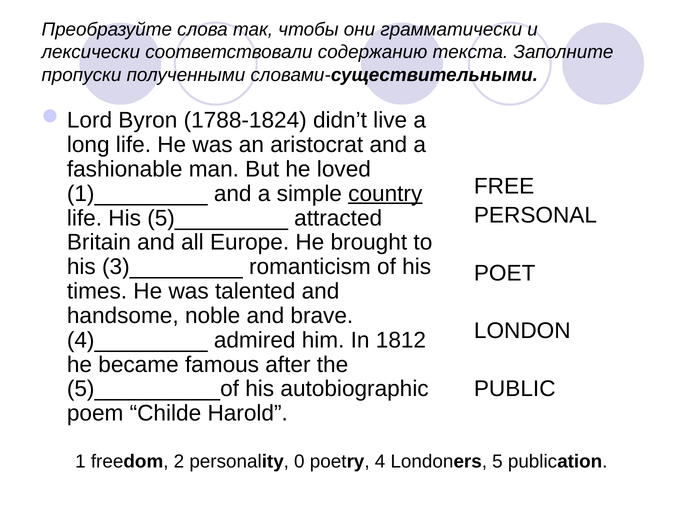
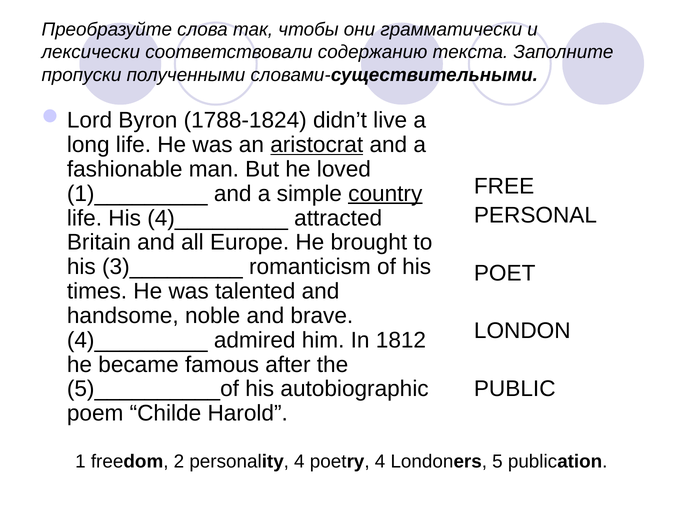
aristocrat underline: none -> present (317, 145)
His 5)_________: 5)_________ -> 4)_________ (218, 218)
personality 0: 0 -> 4 (299, 461)
